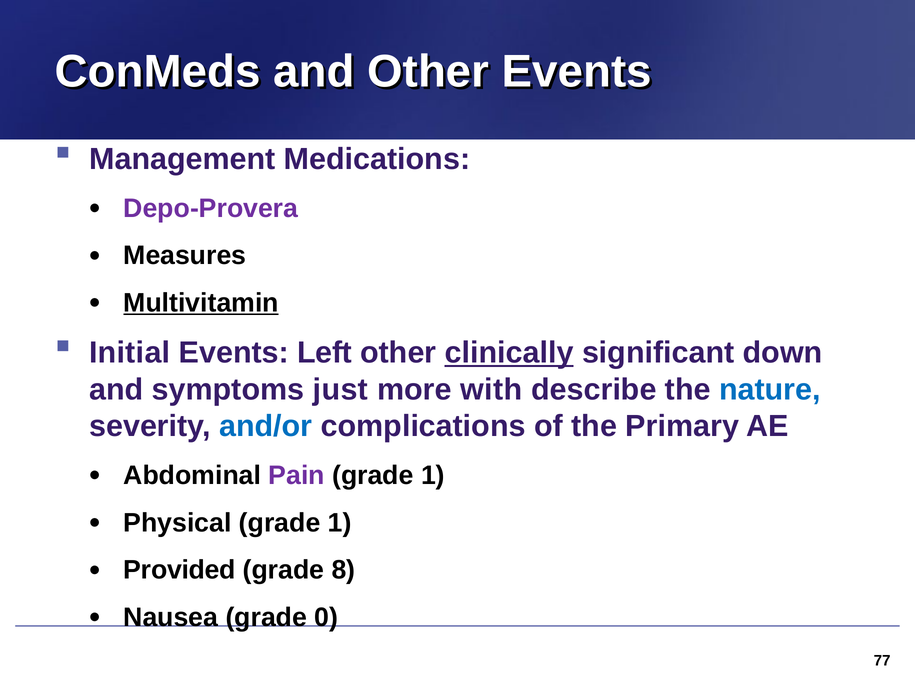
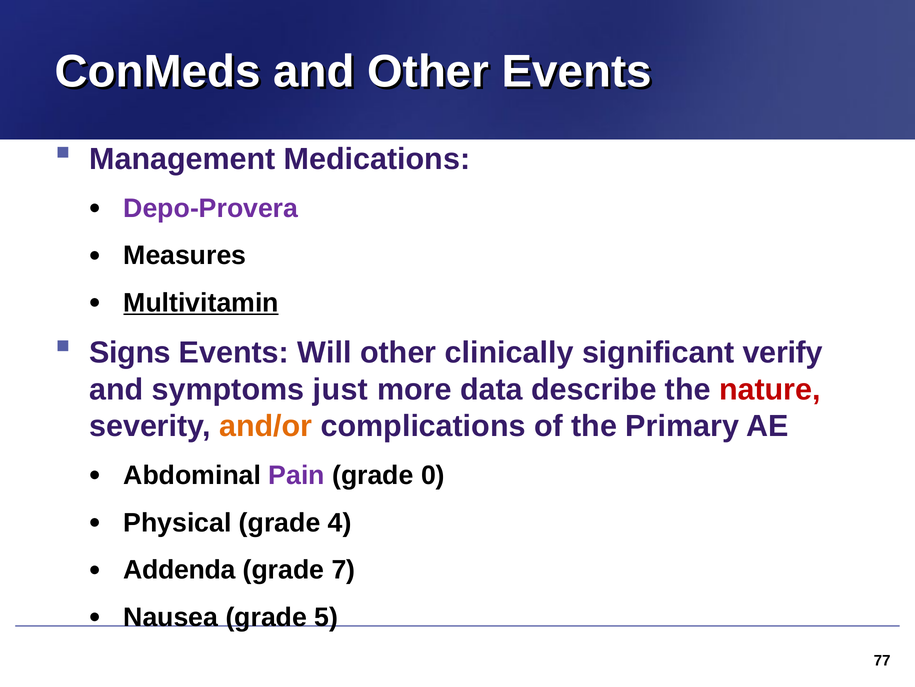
Initial: Initial -> Signs (130, 352)
Left: Left -> Will (324, 352)
clinically underline: present -> none (509, 352)
down: down -> verify (783, 352)
with: with -> data (491, 389)
nature colour: blue -> red (770, 389)
and/or colour: blue -> orange (266, 426)
1: 1 -> 0 (433, 475)
1: 1 -> 4 (340, 522)
Provided: Provided -> Addenda (179, 569)
8: 8 -> 7 (343, 569)
0: 0 -> 5 (326, 617)
